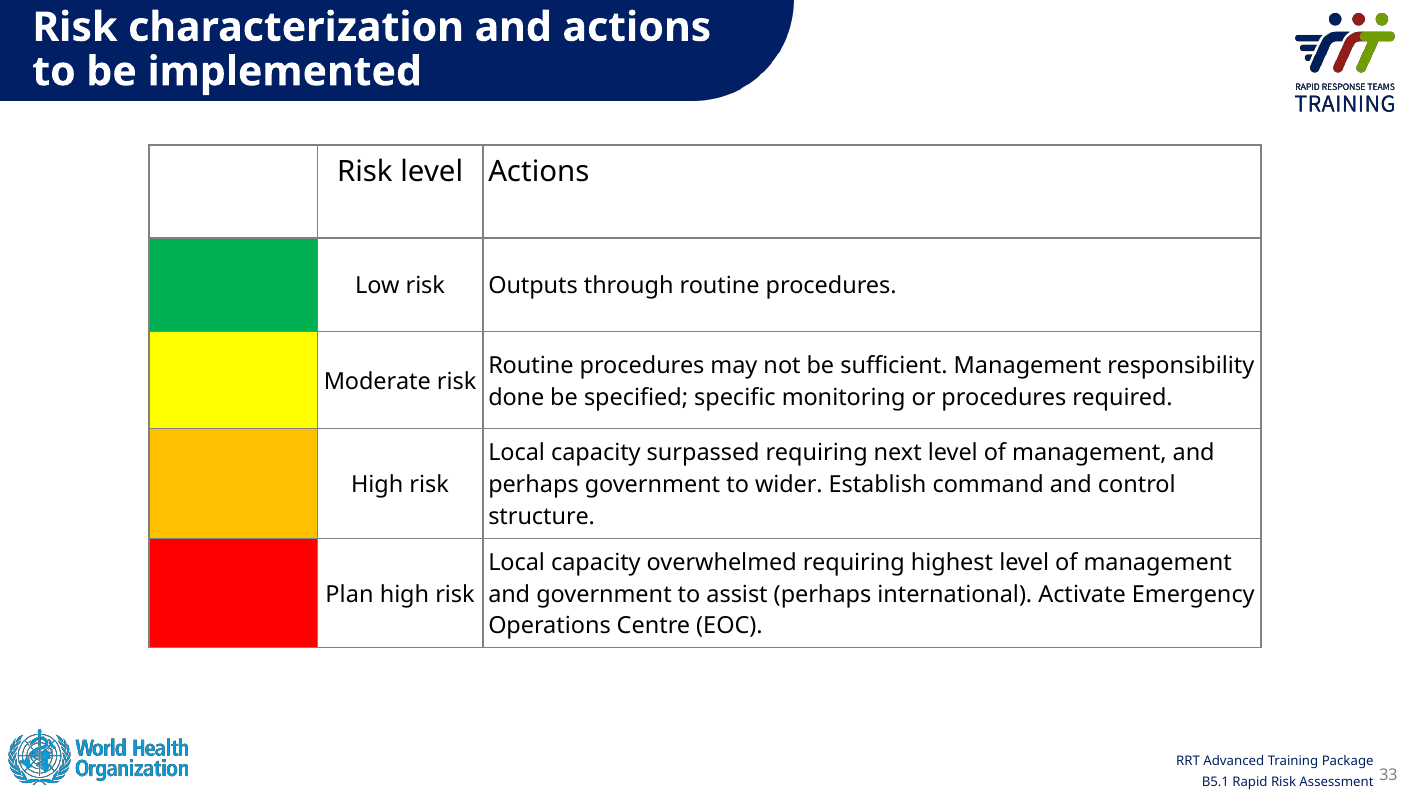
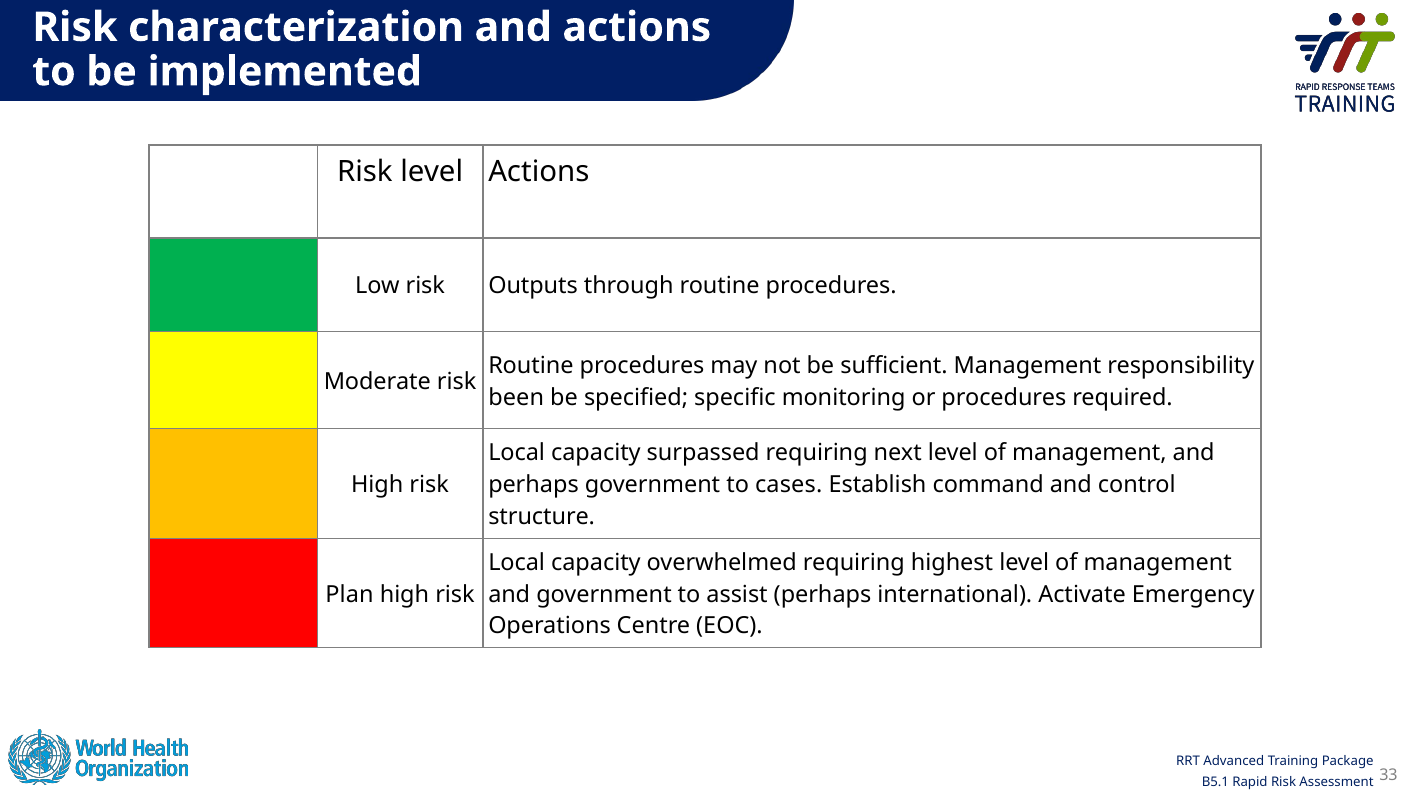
done: done -> been (516, 398)
wider: wider -> cases (789, 485)
